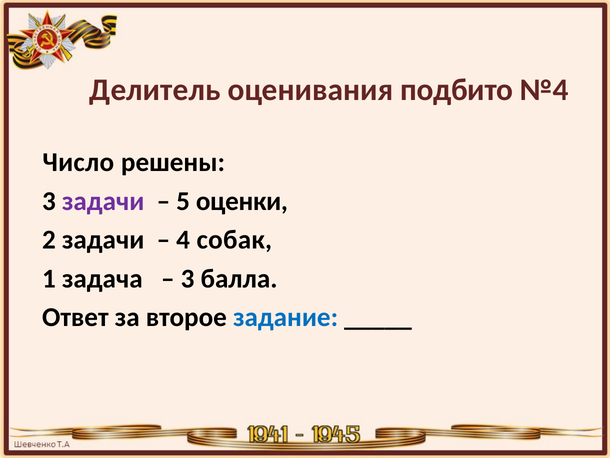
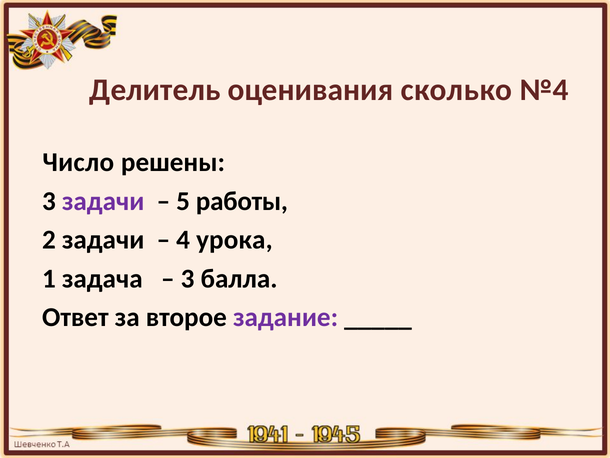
подбито: подбито -> сколько (456, 90)
оценки: оценки -> работы (242, 201)
собак: собак -> урока (234, 240)
задание colour: blue -> purple (286, 317)
